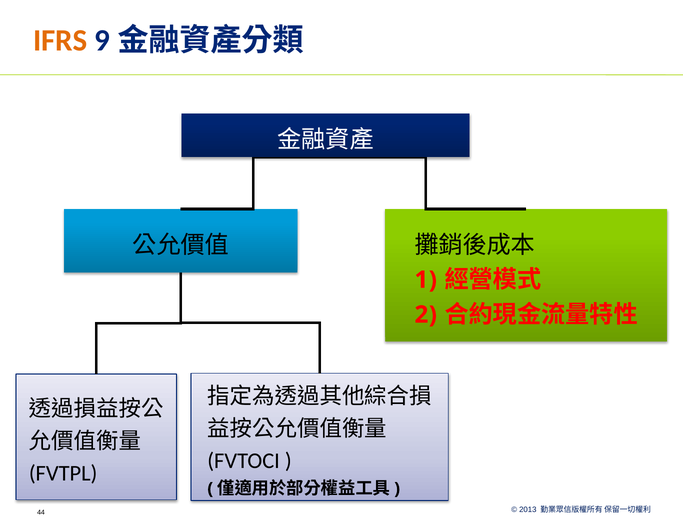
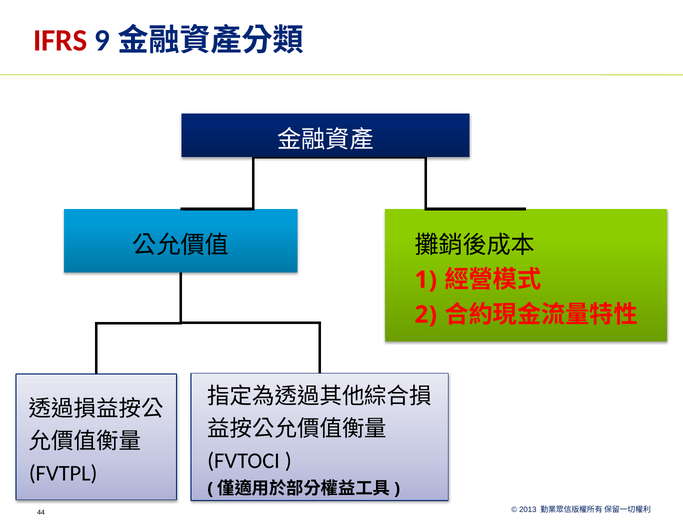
IFRS colour: orange -> red (60, 41)
